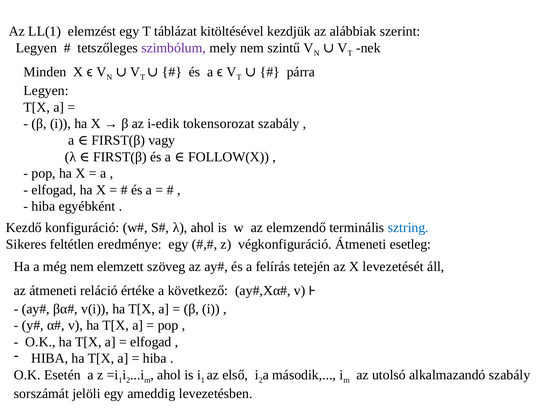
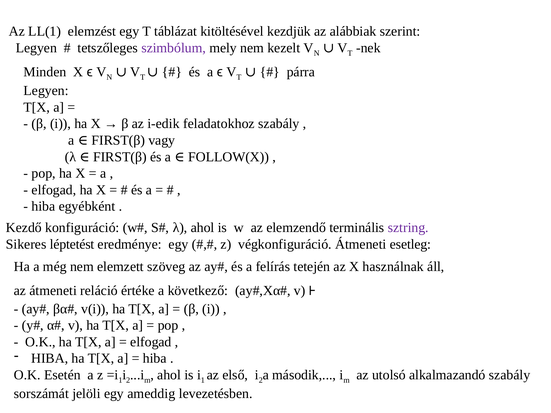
szintű: szintű -> kezelt (284, 48)
tokensorozat: tokensorozat -> feladatokhoz (219, 124)
sztring colour: blue -> purple (408, 228)
feltétlen: feltétlen -> léptetést (72, 244)
levezetését: levezetését -> használnak (393, 267)
